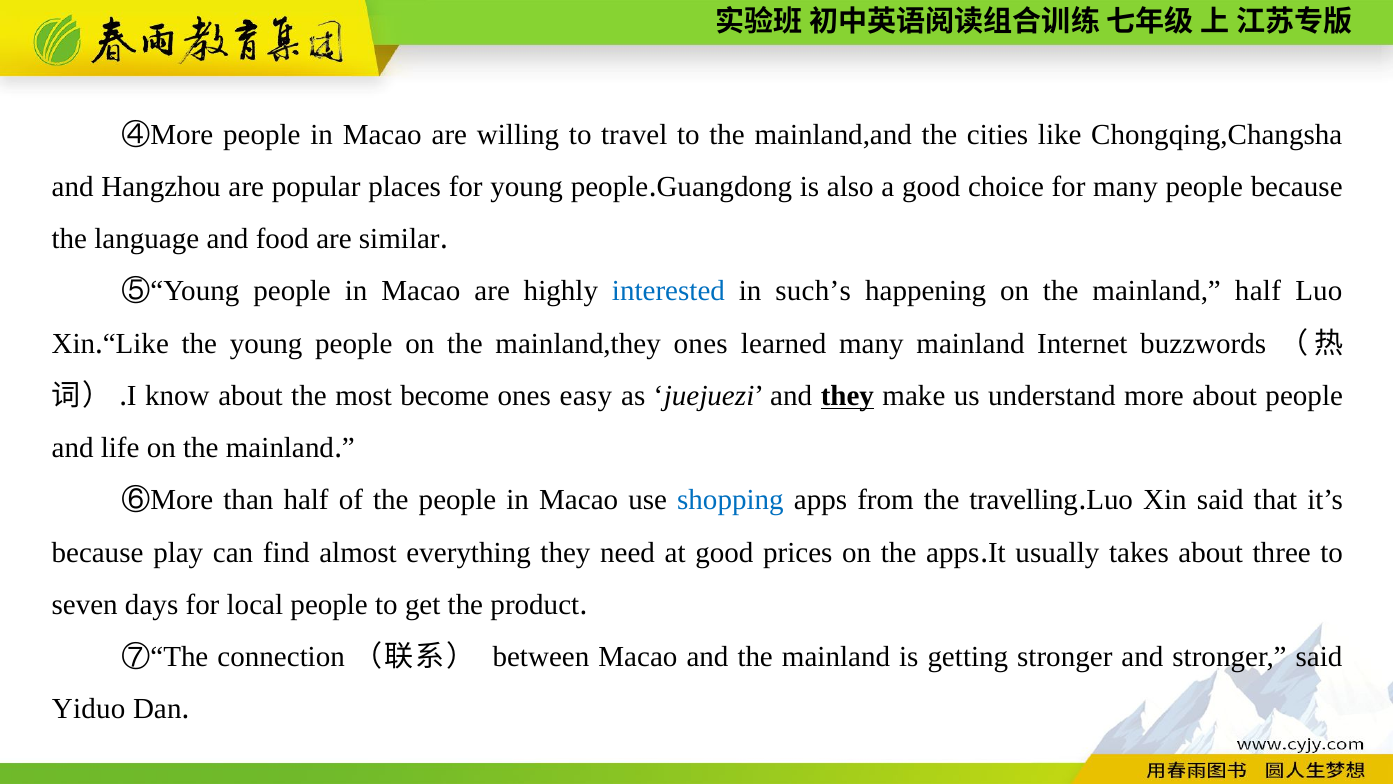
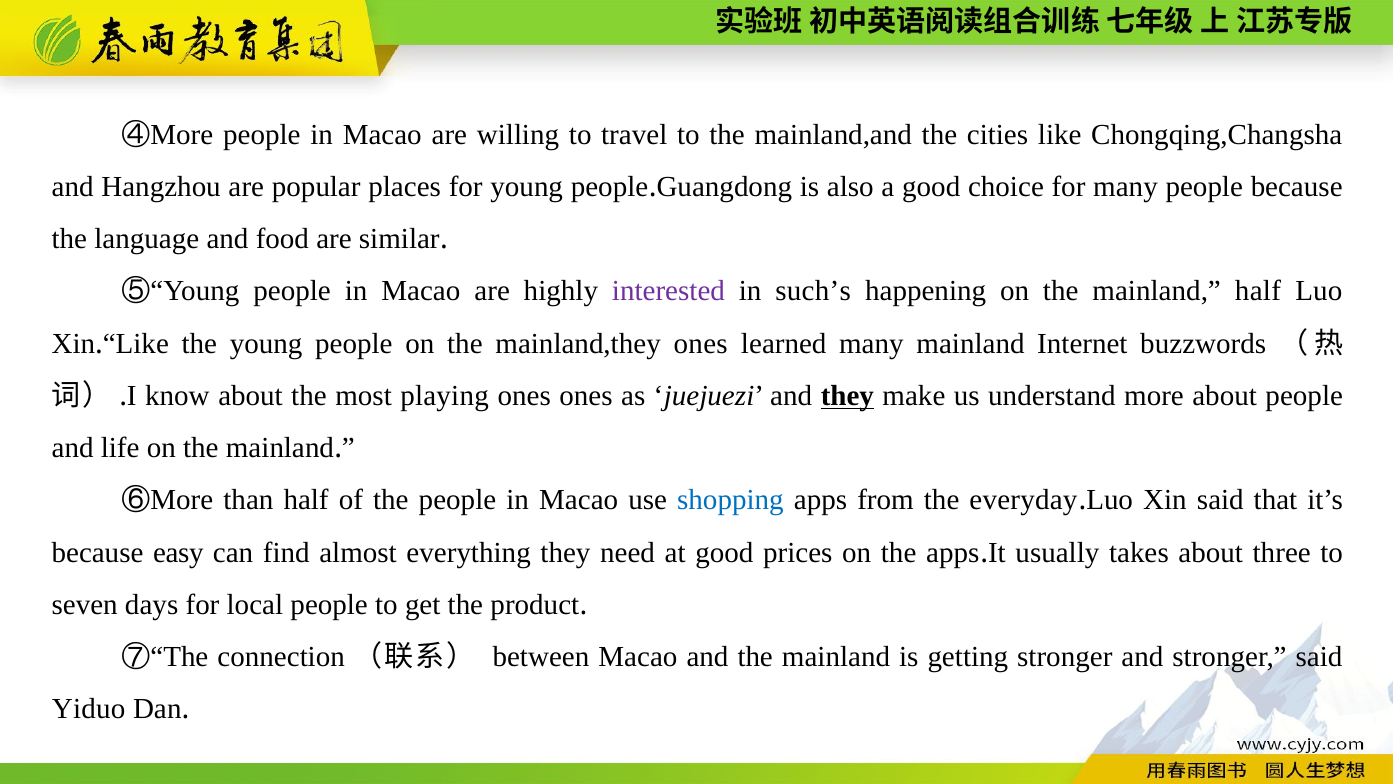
interested colour: blue -> purple (668, 291)
become: become -> playing (445, 396)
ones easy: easy -> ones (586, 396)
travelling: travelling -> everyday (1023, 500)
play: play -> easy (178, 552)
